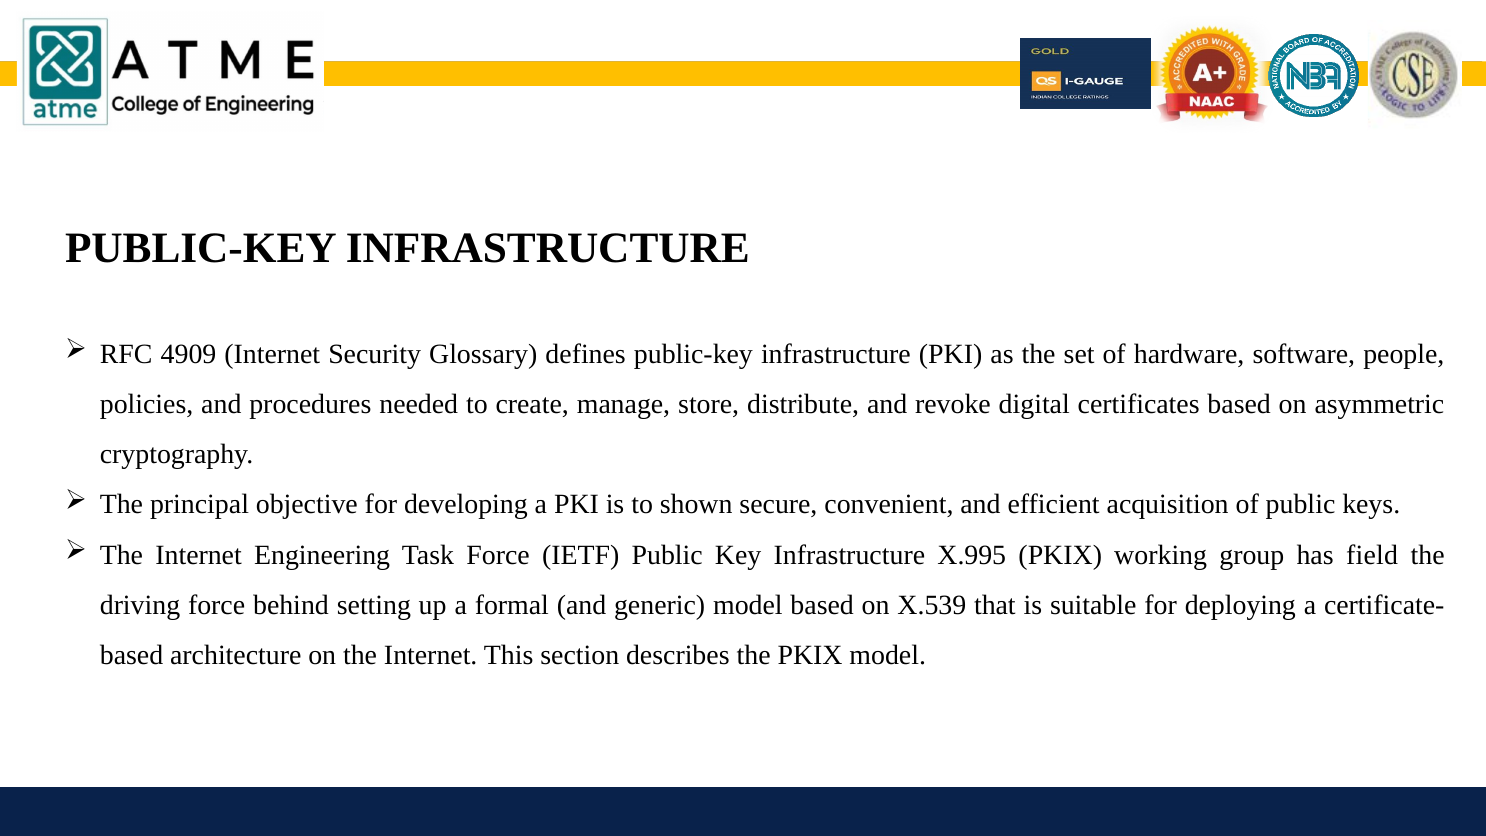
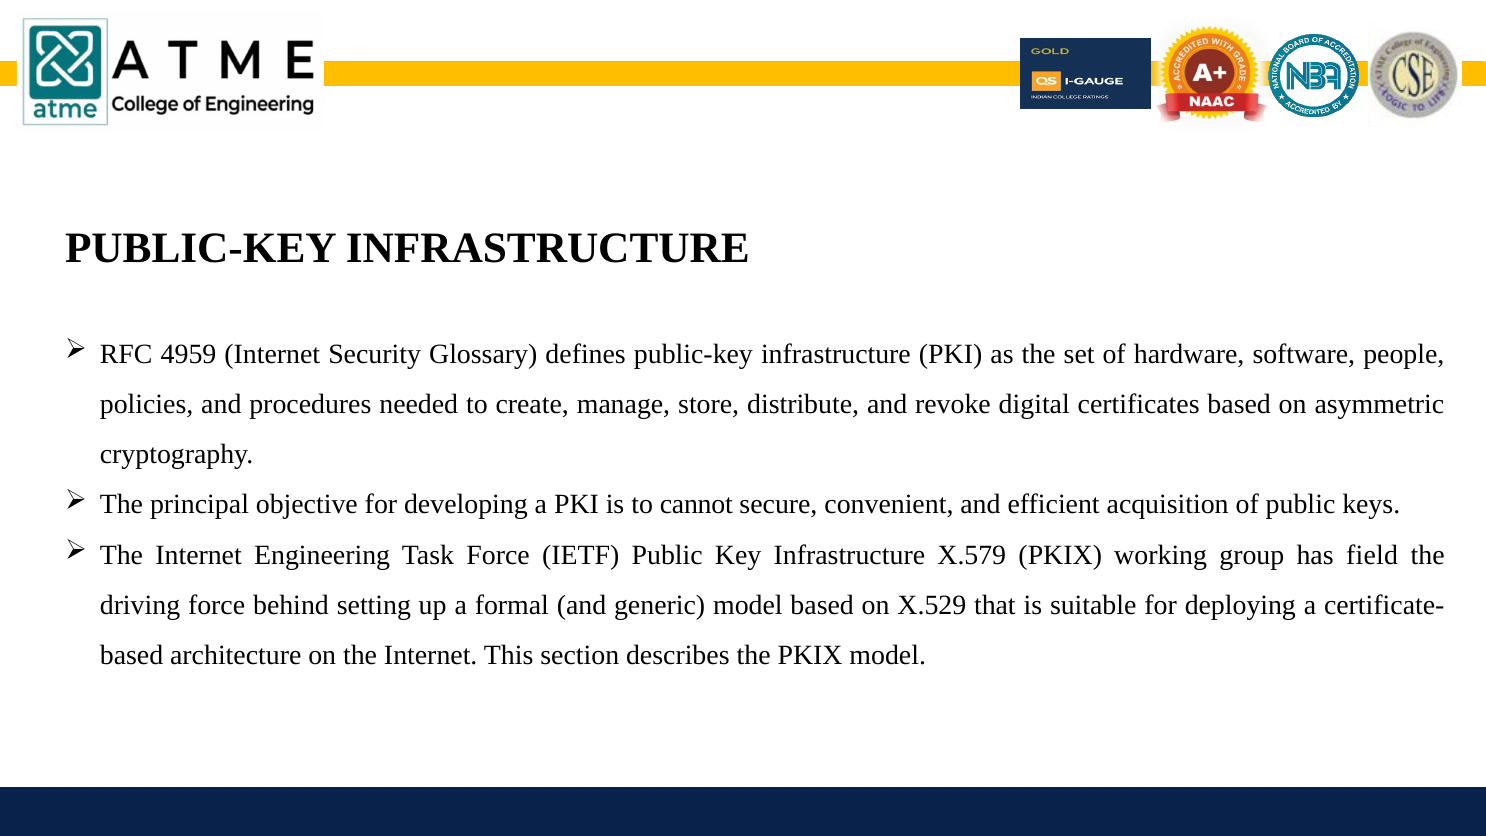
4909: 4909 -> 4959 (189, 354)
shown: shown -> cannot (696, 505)
X.995: X.995 -> X.579 (972, 555)
X.539: X.539 -> X.529 (932, 605)
